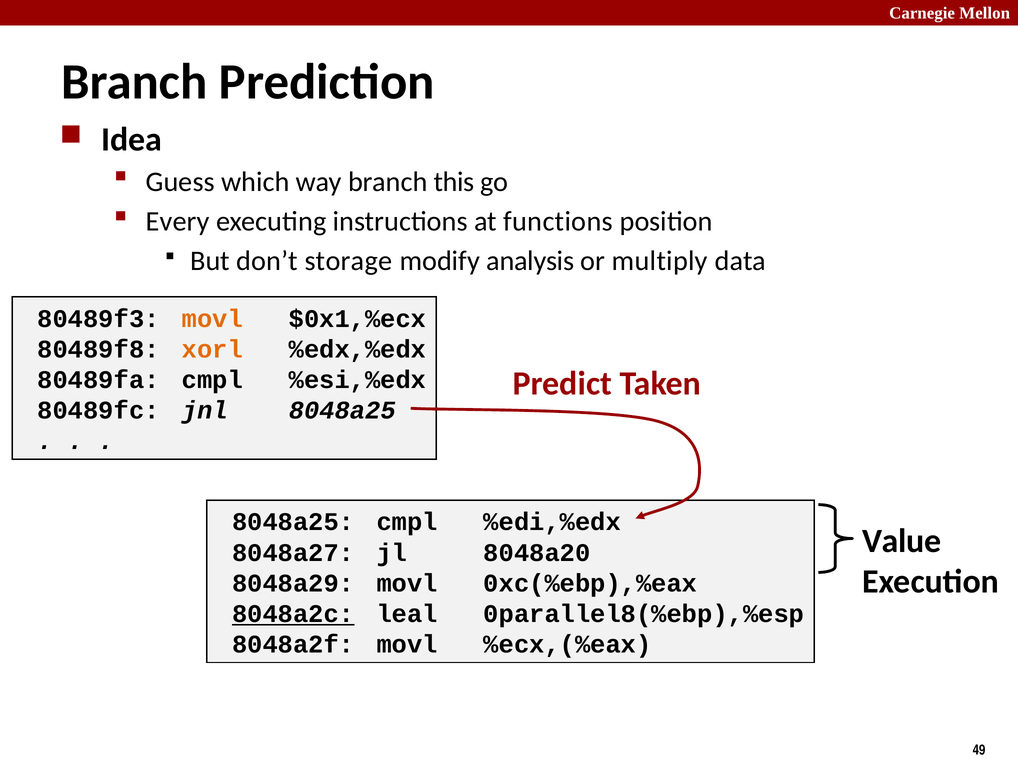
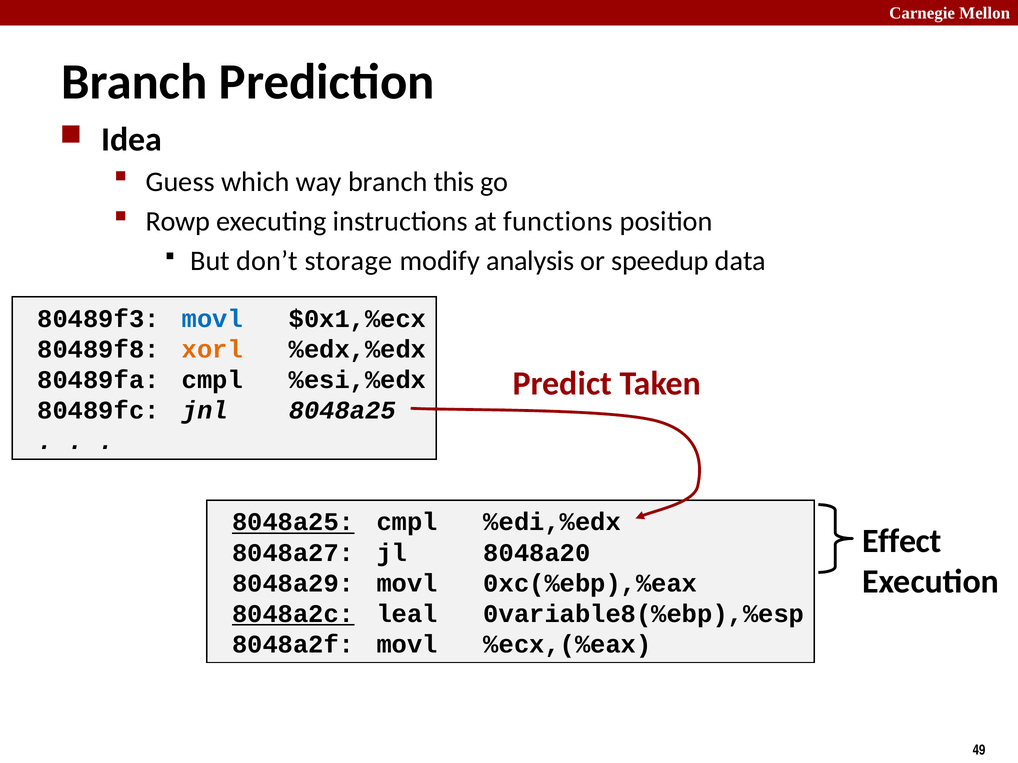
Every: Every -> Rowp (178, 222)
multiply: multiply -> speedup (660, 261)
movl colour: orange -> blue (212, 319)
8048a25 underline: none -> present (293, 522)
Value: Value -> Effect (902, 541)
0parallel8(%ebp),%esp: 0parallel8(%ebp),%esp -> 0variable8(%ebp),%esp (644, 614)
